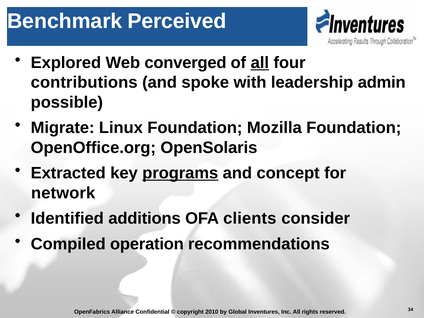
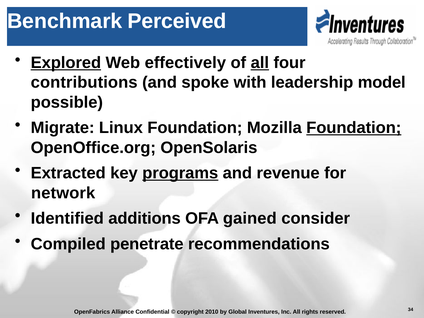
Explored underline: none -> present (66, 63)
converged: converged -> effectively (185, 63)
admin: admin -> model (382, 82)
Foundation underline: none -> present (354, 128)
concept: concept -> revenue (288, 173)
clients: clients -> gained (250, 219)
operation: operation -> penetrate (147, 244)
